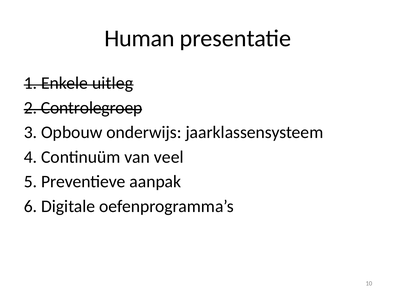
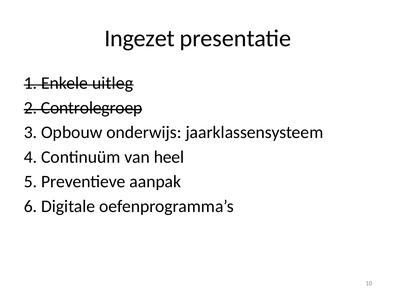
Human: Human -> Ingezet (139, 38)
veel: veel -> heel (169, 157)
